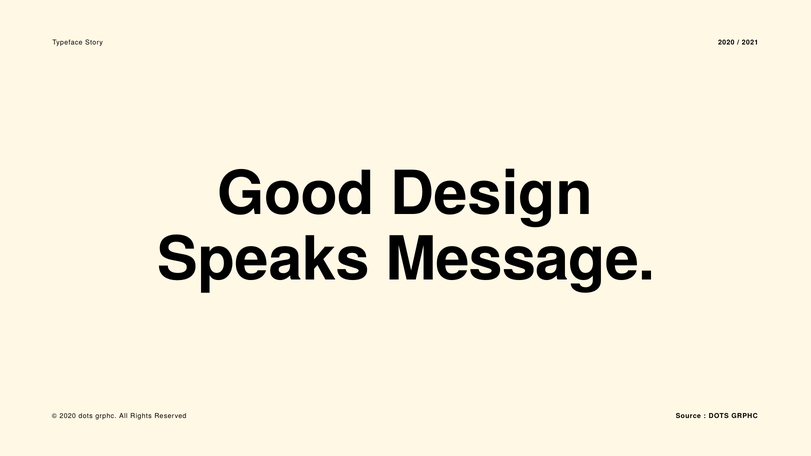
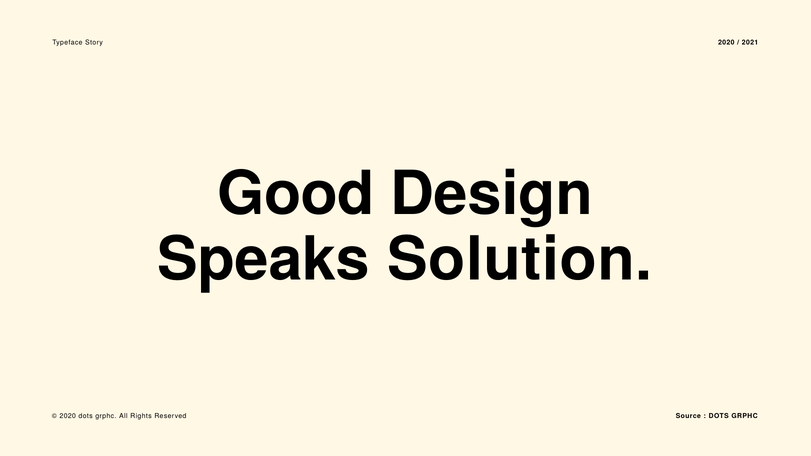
Message: Message -> Solution (520, 260)
